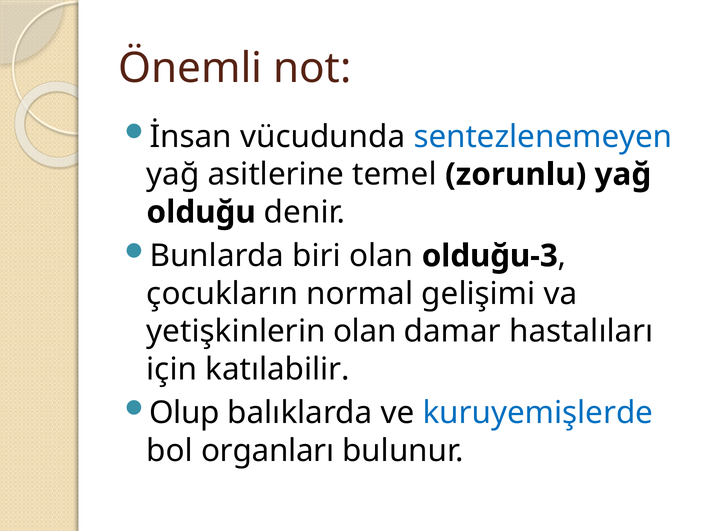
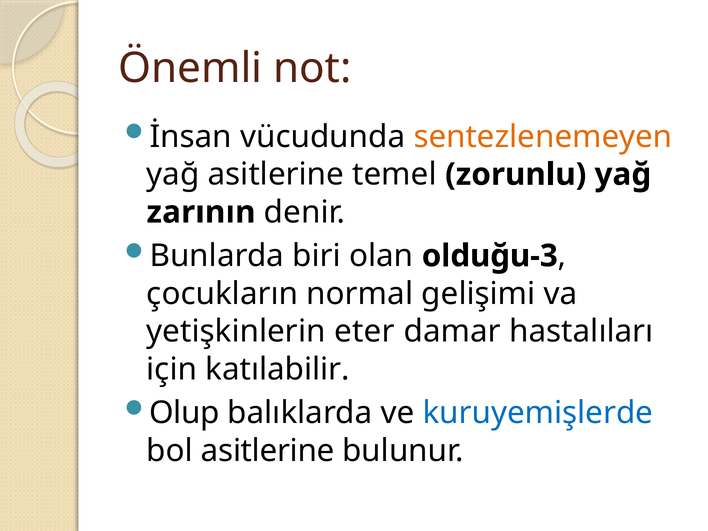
sentezlenemeyen colour: blue -> orange (543, 137)
olduğu: olduğu -> zarının (201, 212)
yetişkinlerin olan: olan -> eter (365, 331)
bol organları: organları -> asitlerine (268, 451)
